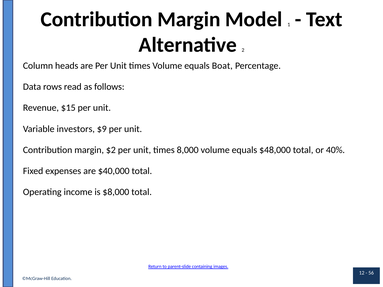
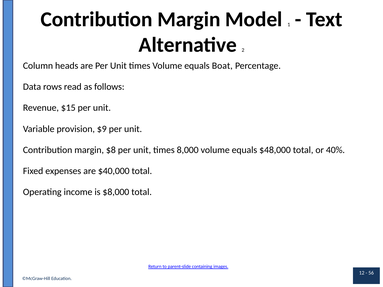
investors: investors -> provision (76, 129)
$2: $2 -> $8 (111, 150)
